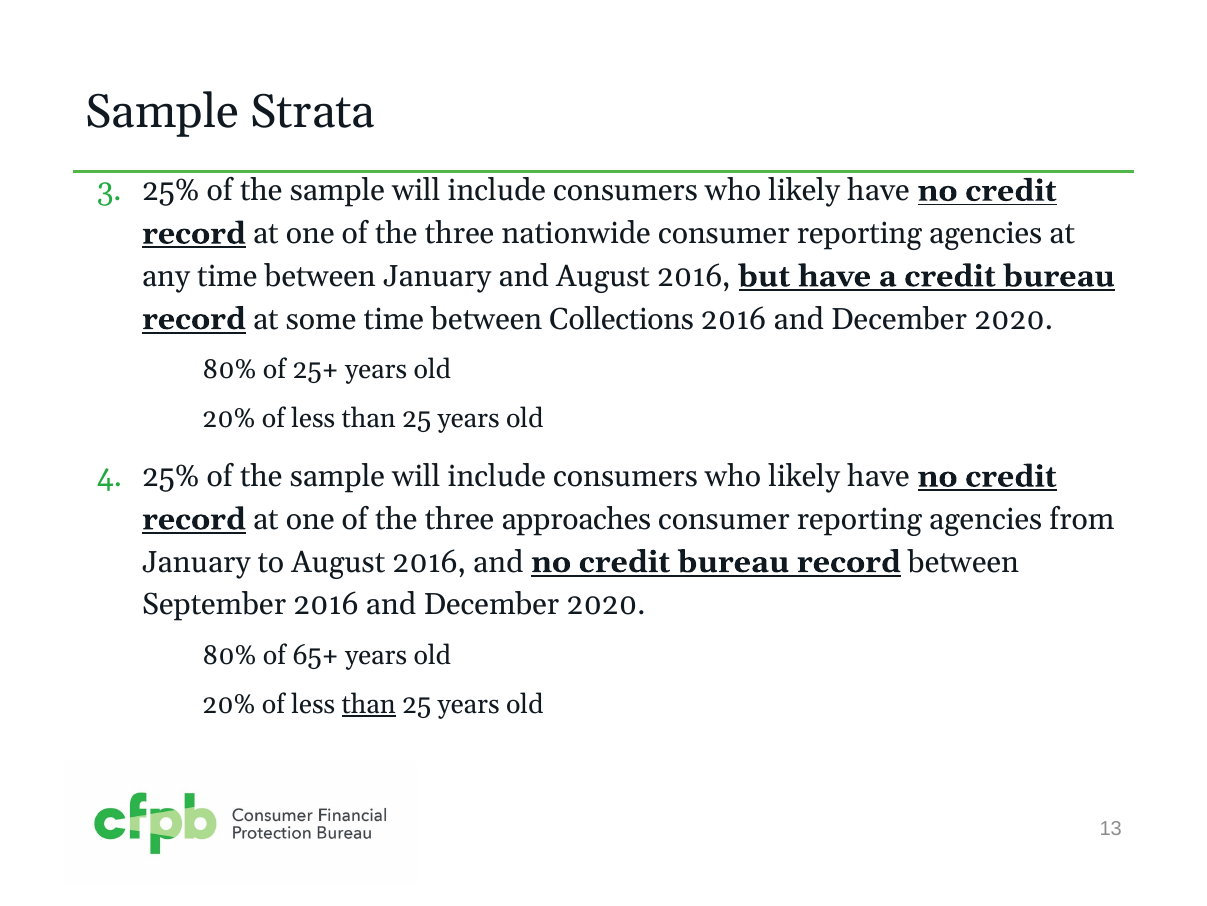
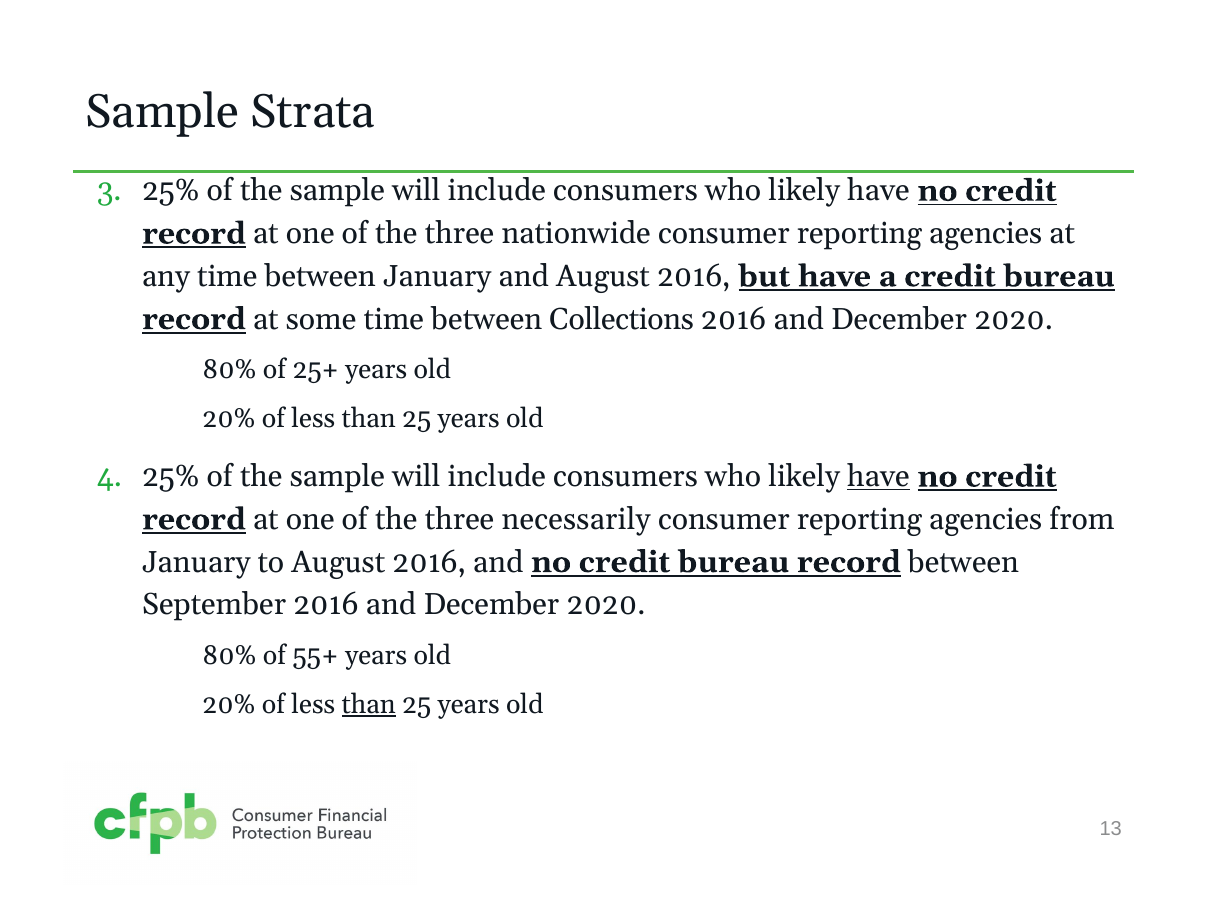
have underline: none -> present (878, 476)
approaches: approaches -> necessarily (576, 519)
65+: 65+ -> 55+ (316, 655)
